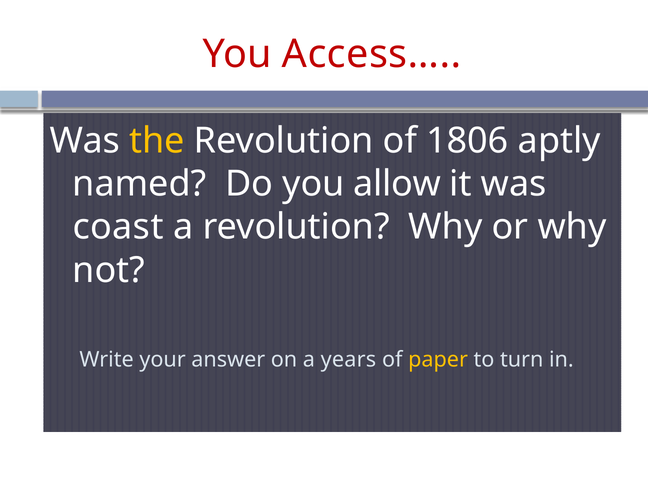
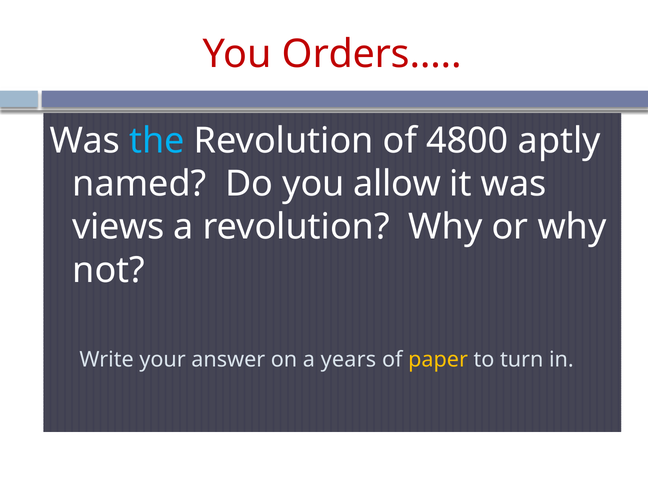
Access…: Access… -> Orders… (372, 54)
the colour: yellow -> light blue (157, 141)
1806: 1806 -> 4800 (467, 141)
coast: coast -> views (118, 227)
